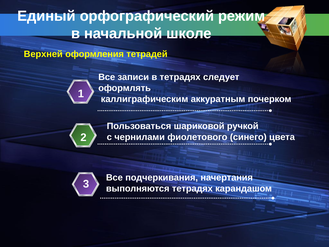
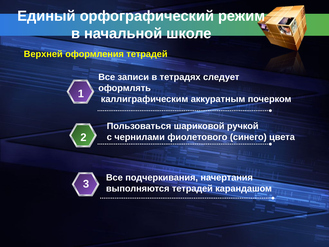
выполняются тетрадях: тетрадях -> тетрадей (192, 188)
